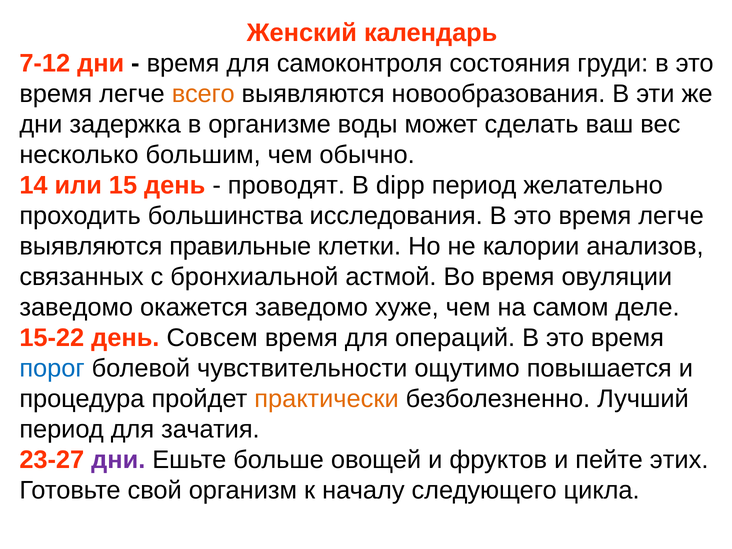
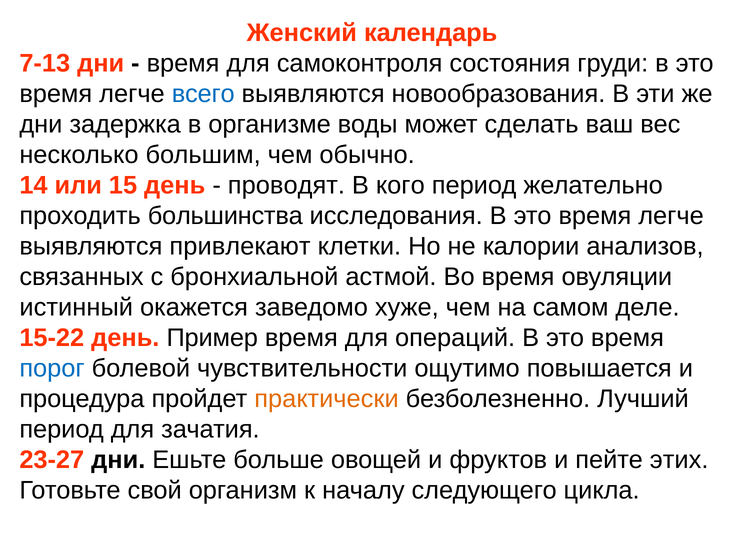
7-12: 7-12 -> 7-13 (45, 63)
всего colour: orange -> blue (203, 94)
dipp: dipp -> кого (400, 185)
правильные: правильные -> привлекают (240, 246)
заведомо: заведомо -> истинный (76, 307)
Совсем: Совсем -> Пример (212, 338)
дни colour: purple -> black (118, 460)
